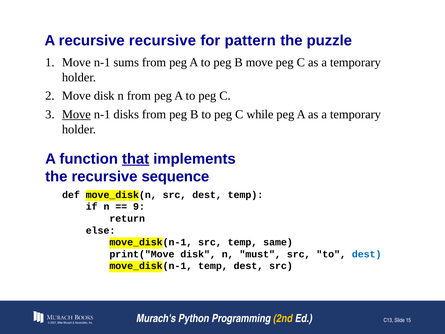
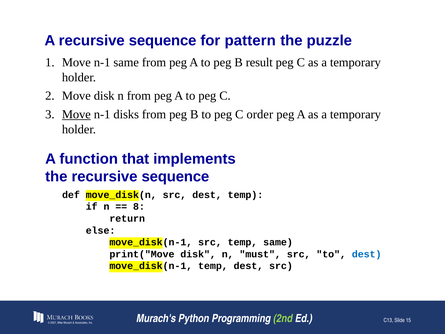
A recursive recursive: recursive -> sequence (163, 40)
n-1 sums: sums -> same (126, 62)
B move: move -> result (259, 62)
while: while -> order (260, 114)
that underline: present -> none (136, 159)
9: 9 -> 8 (139, 207)
2nd colour: yellow -> light green (283, 318)
